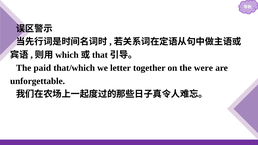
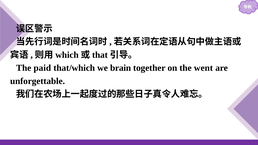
letter: letter -> brain (121, 68)
were: were -> went (203, 68)
